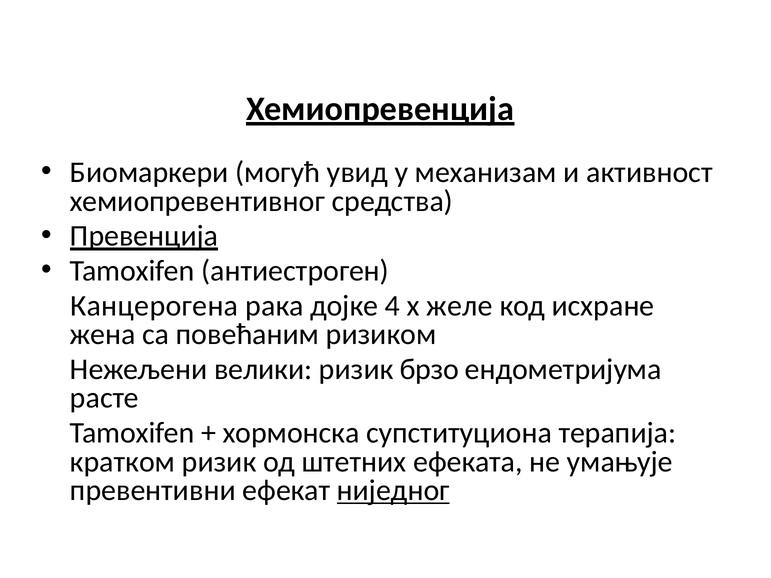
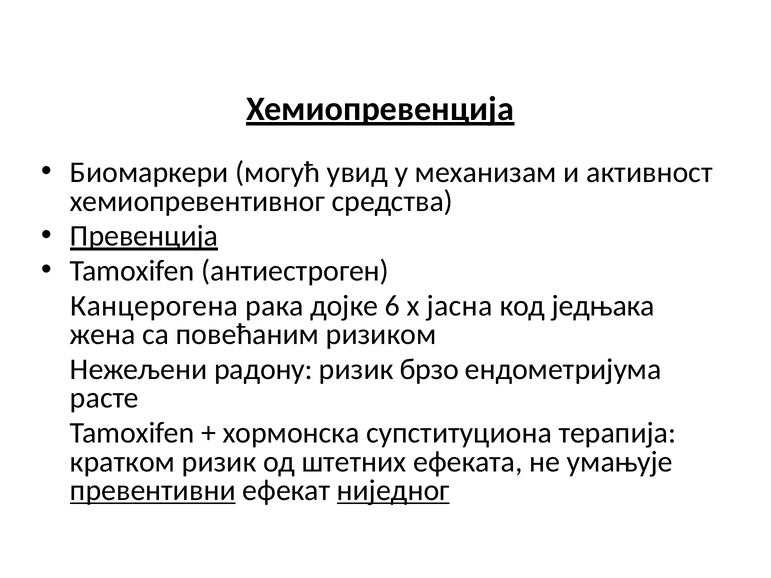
4: 4 -> 6 (392, 306)
желе: желе -> јасна (460, 306)
исхране: исхране -> једњака (603, 306)
велики: велики -> радону (263, 369)
превентивни underline: none -> present (153, 491)
